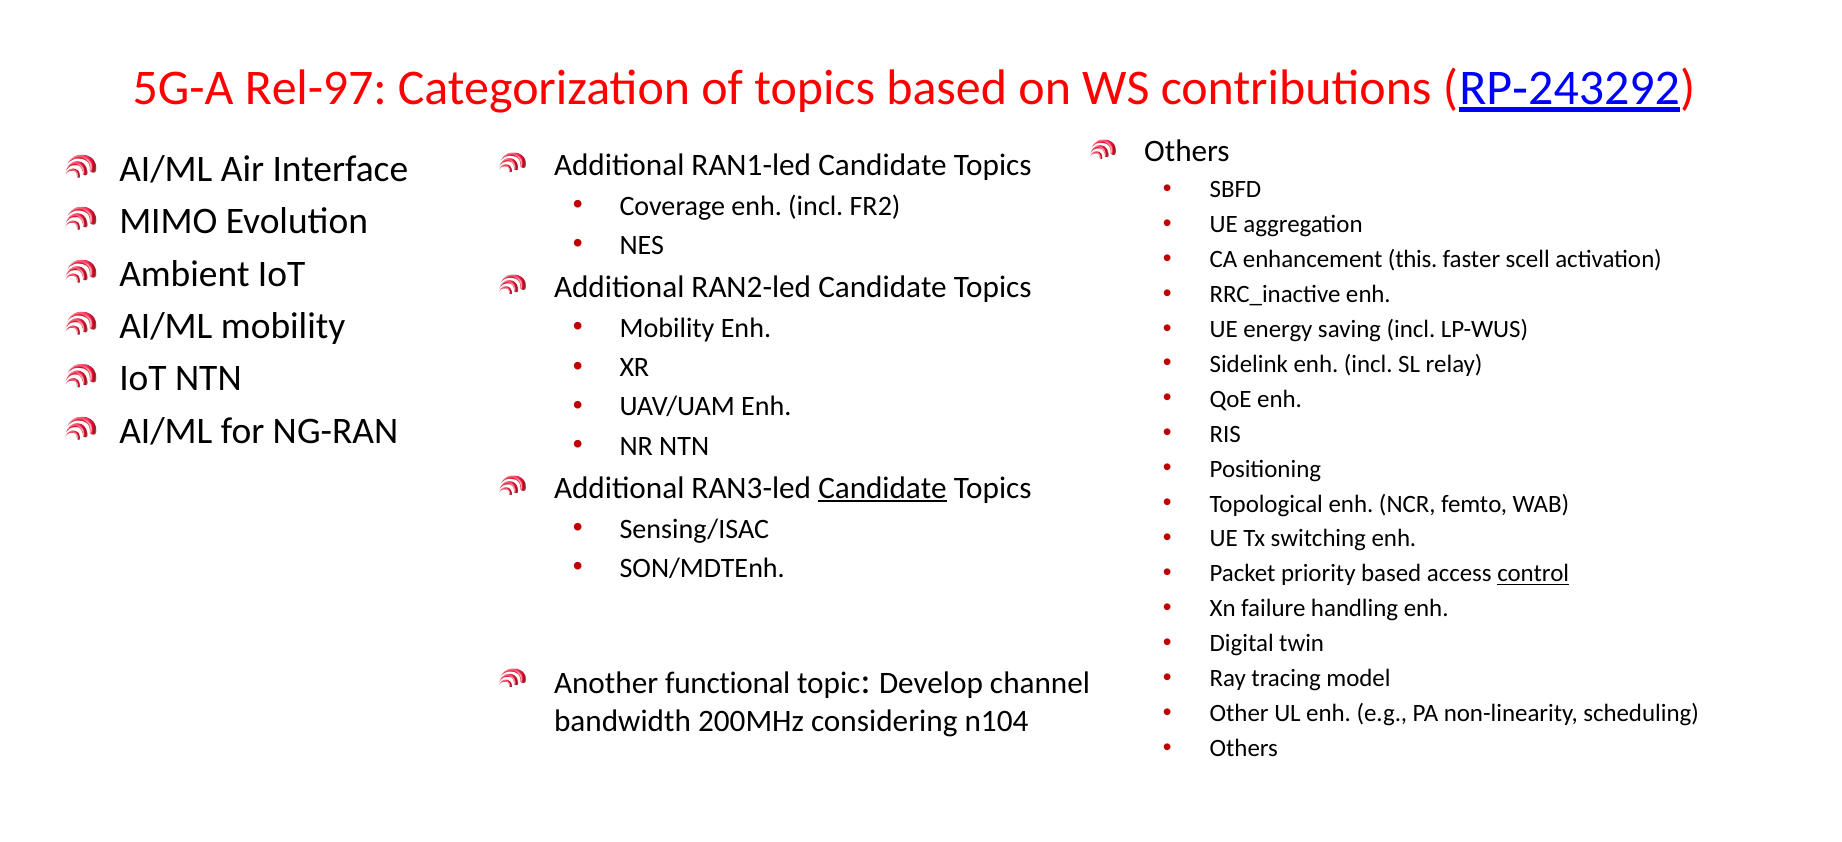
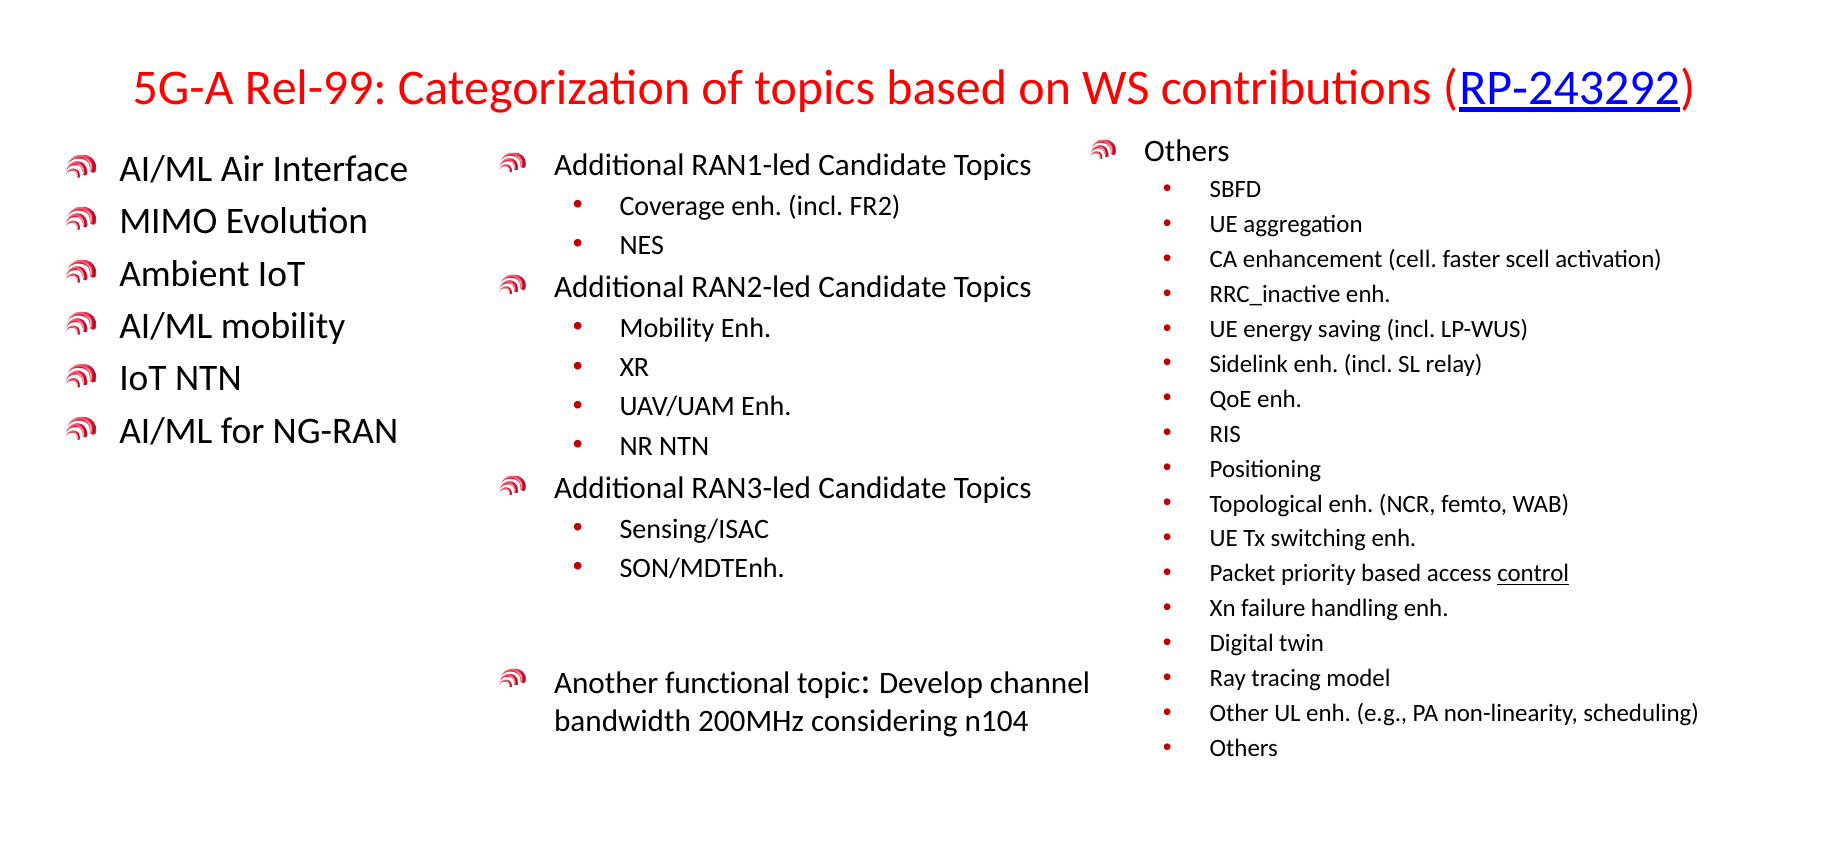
Rel-97: Rel-97 -> Rel-99 (316, 88)
this: this -> cell (1413, 260)
Candidate underline: present -> none (883, 488)
